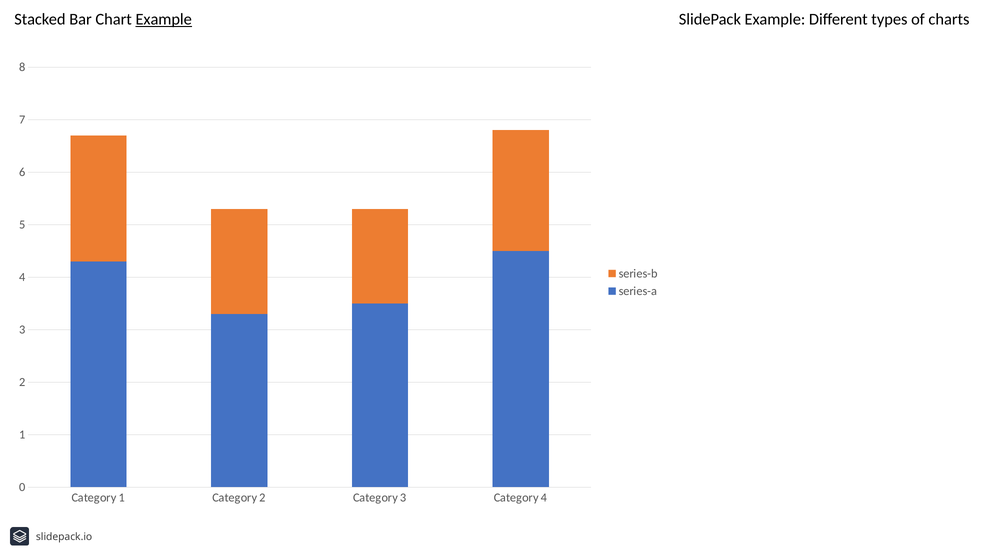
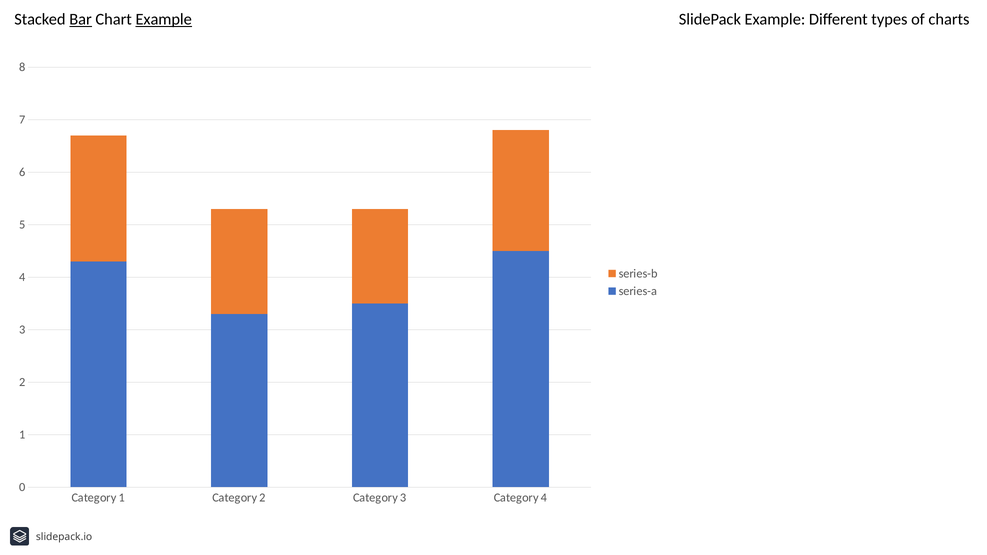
Bar underline: none -> present (81, 20)
